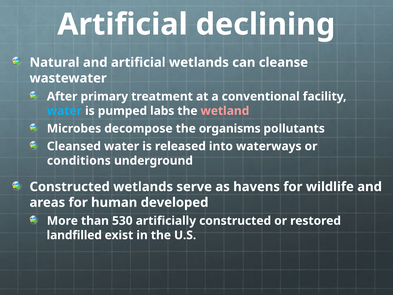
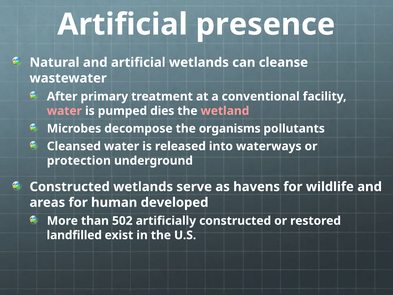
declining: declining -> presence (265, 24)
water colour: light blue -> pink (64, 111)
labs: labs -> dies (162, 111)
conditions: conditions -> protection (79, 161)
530: 530 -> 502 (122, 221)
